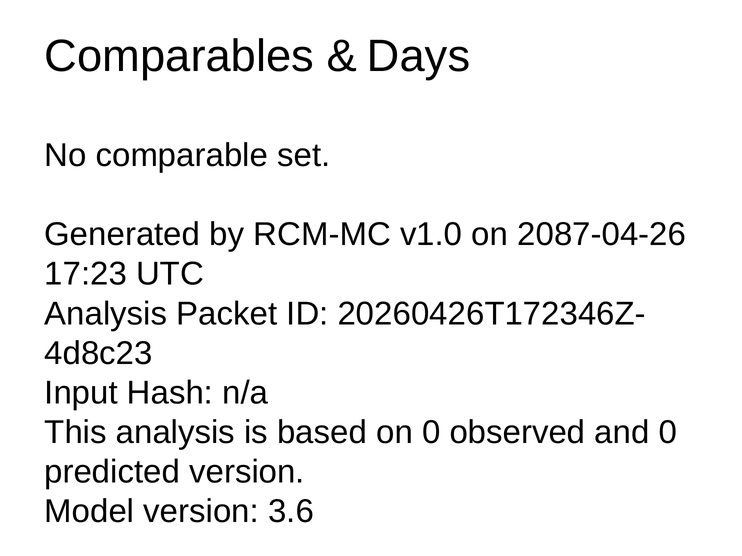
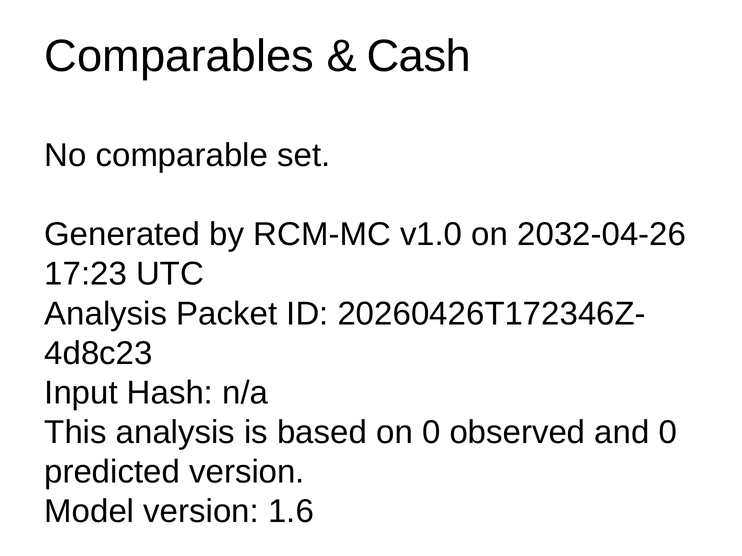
Days: Days -> Cash (419, 56)
2087-04-26: 2087-04-26 -> 2032-04-26 (602, 235)
3.6: 3.6 -> 1.6 (291, 512)
